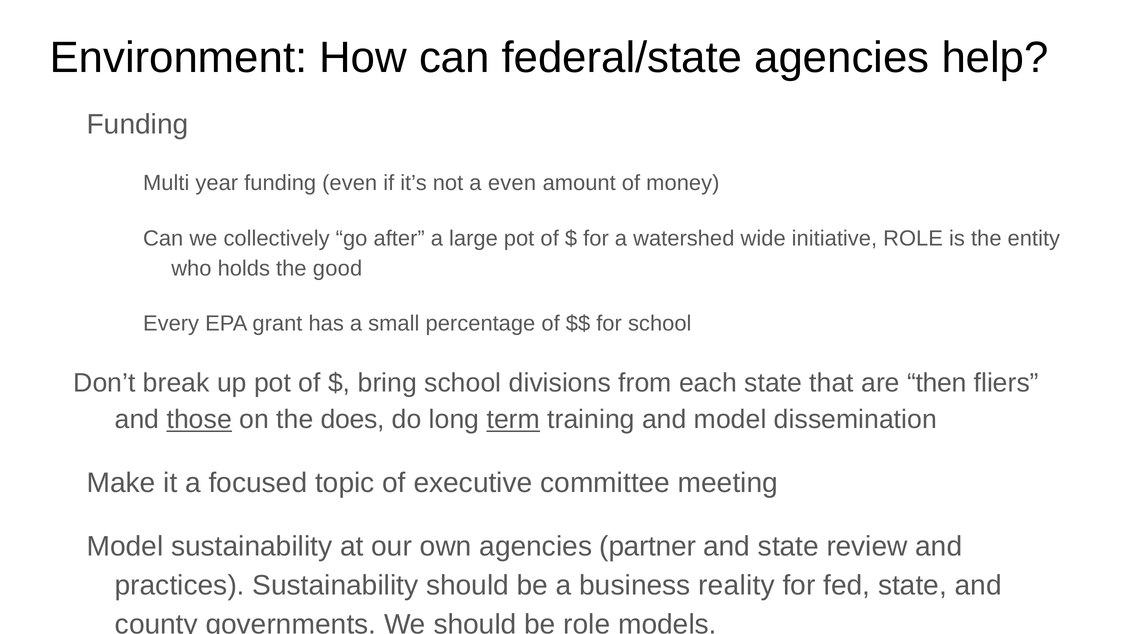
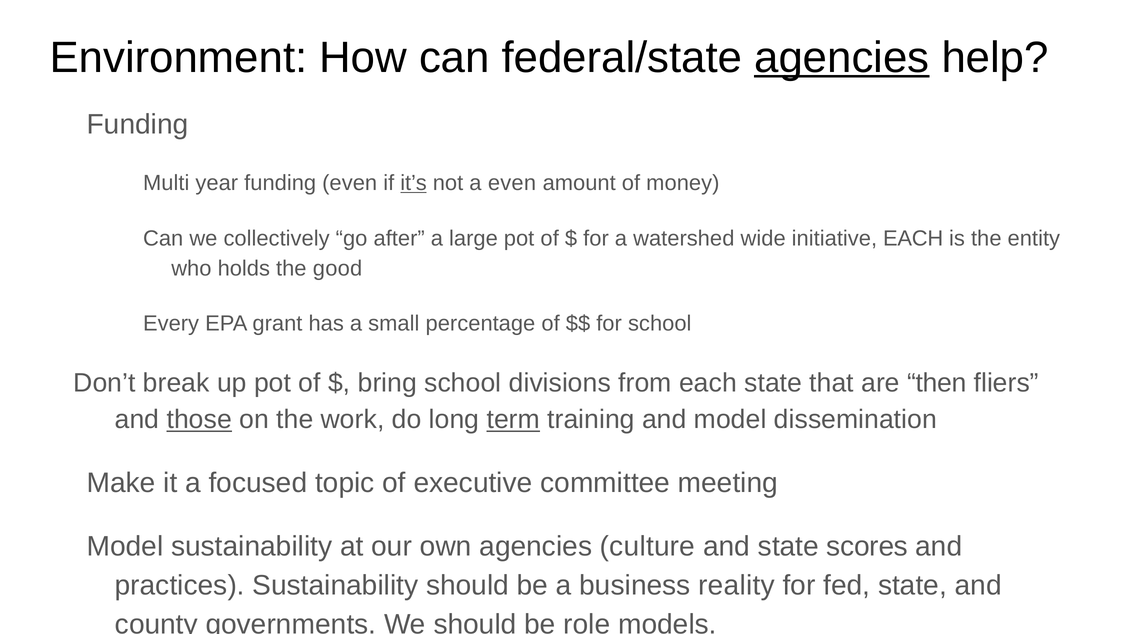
agencies underline: none -> present (842, 58)
it’s underline: none -> present (414, 183)
initiative ROLE: ROLE -> EACH (913, 238)
does: does -> work (353, 420)
partner: partner -> culture (647, 547)
review: review -> scores (867, 547)
